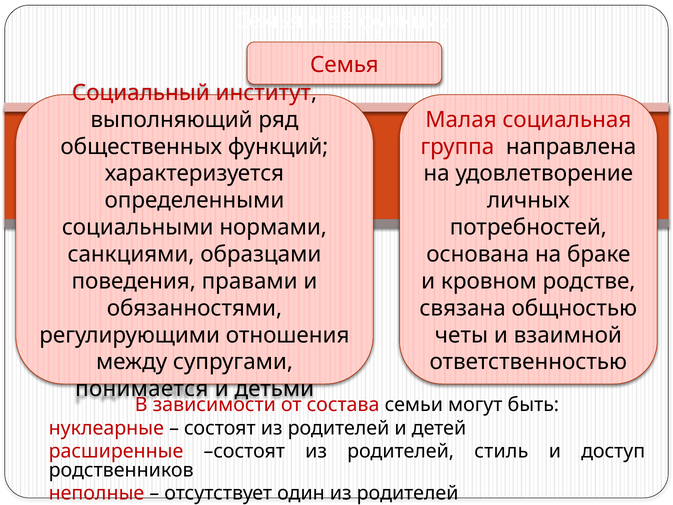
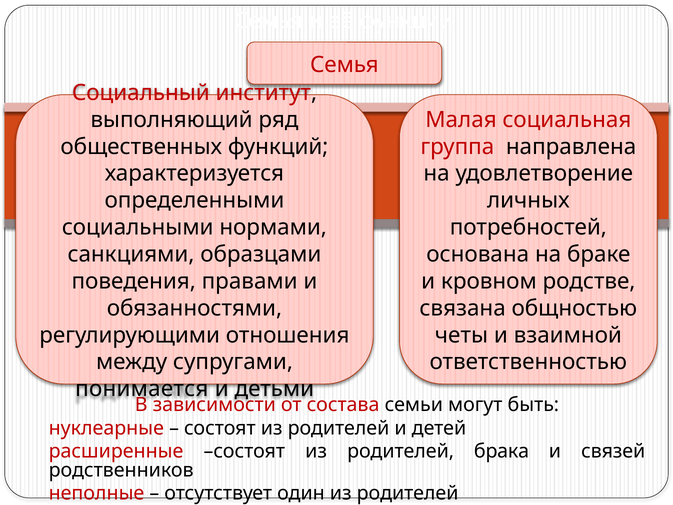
стиль: стиль -> брака (502, 451)
доступ: доступ -> связей (613, 451)
